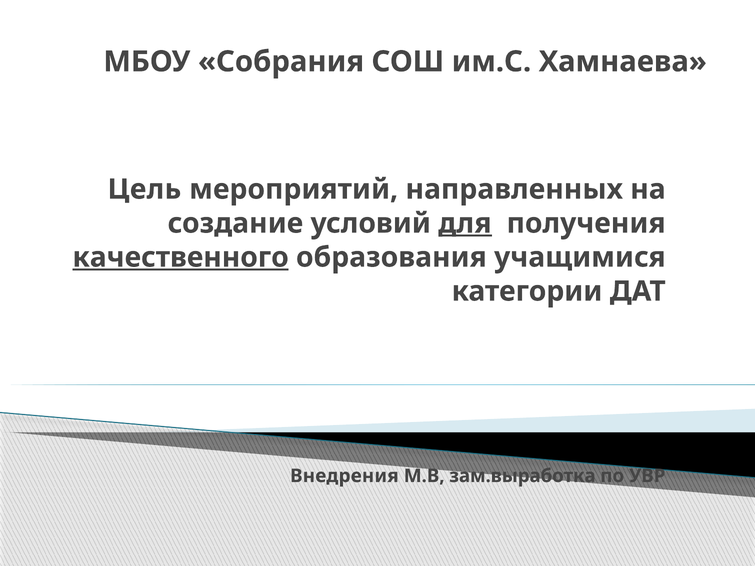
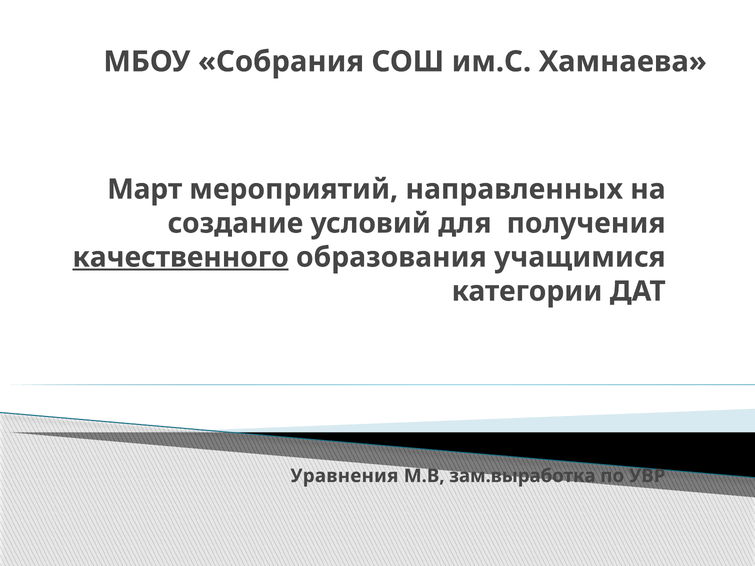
Цель: Цель -> Март (145, 189)
для underline: present -> none (465, 223)
Внедрения: Внедрения -> Уравнения (344, 476)
